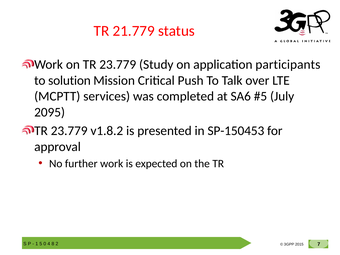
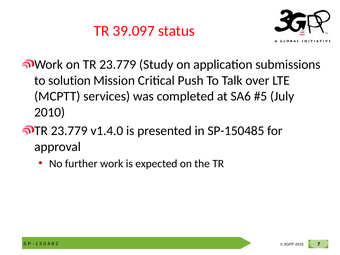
21.779: 21.779 -> 39.097 (134, 31)
participants: participants -> submissions (288, 65)
2095: 2095 -> 2010 (50, 112)
v1.8.2: v1.8.2 -> v1.4.0 (107, 131)
SP-150453: SP-150453 -> SP-150485 (236, 131)
